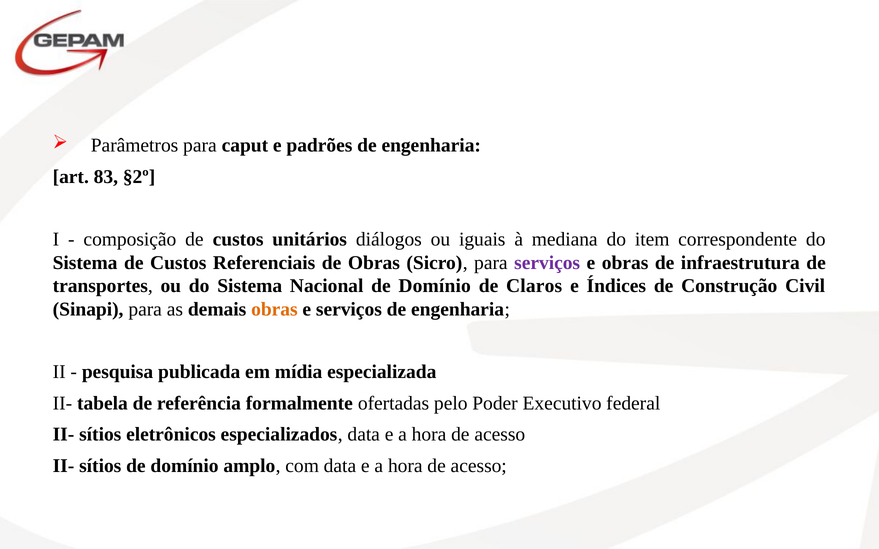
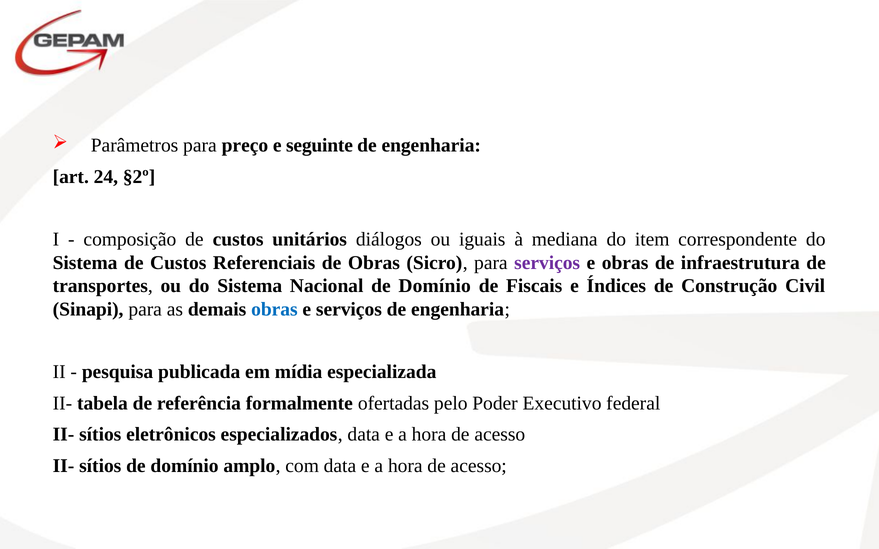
caput: caput -> preço (245, 146)
padrões: padrões -> seguinte (319, 146)
83: 83 -> 24 (106, 177)
Claros: Claros -> Fiscais (534, 286)
obras colour: orange -> blue (274, 310)
